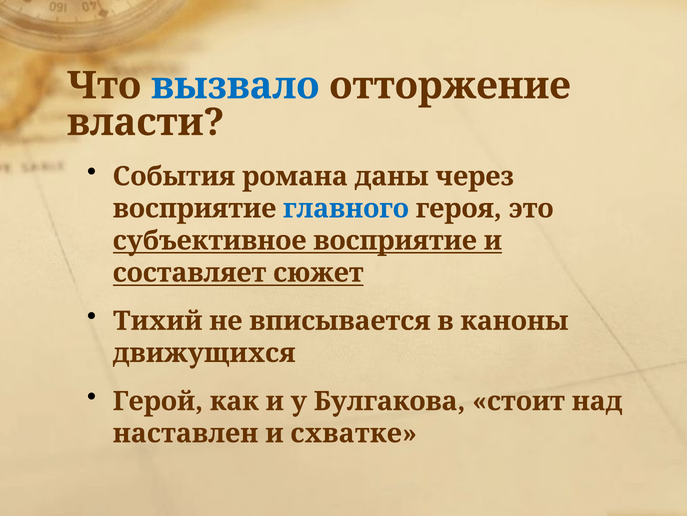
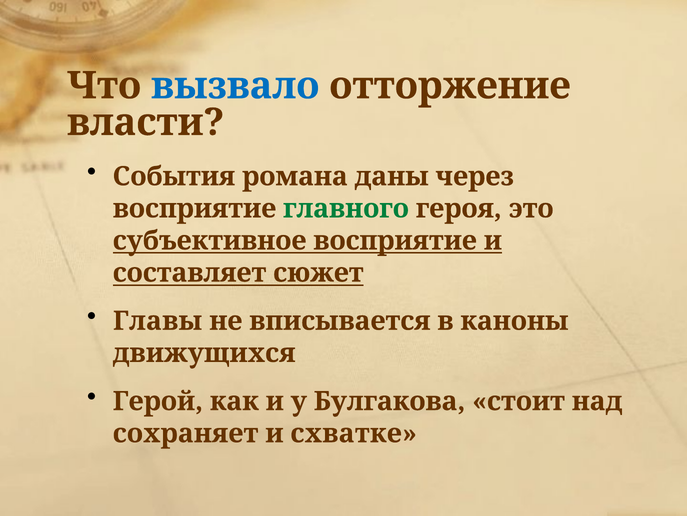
главного colour: blue -> green (346, 208)
Тихий: Тихий -> Главы (157, 321)
наставлен: наставлен -> сохраняет (186, 433)
